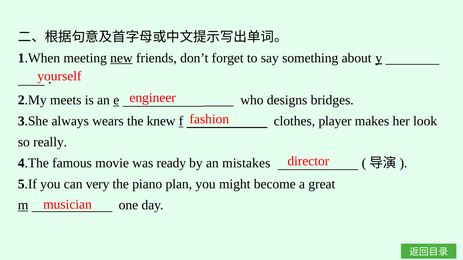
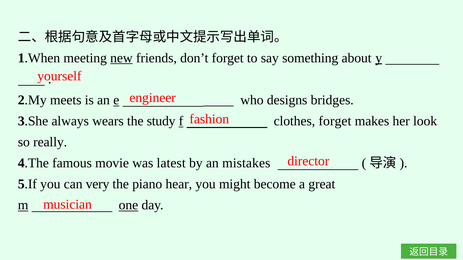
knew: knew -> study (161, 121)
clothes player: player -> forget (335, 121)
ready: ready -> latest (171, 163)
plan: plan -> hear (179, 184)
one underline: none -> present (128, 205)
